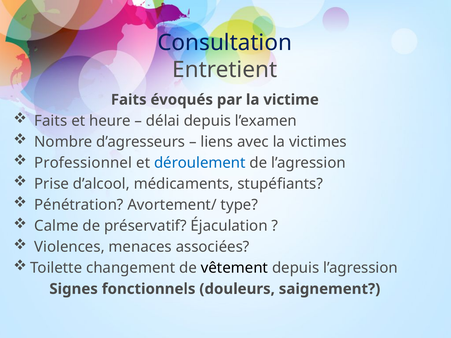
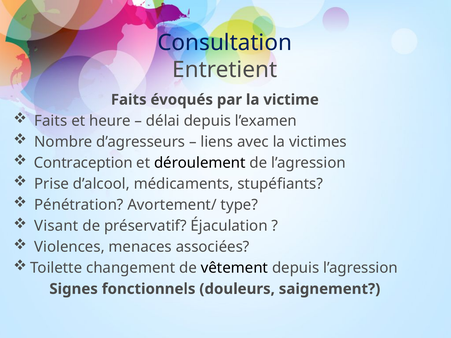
Professionnel: Professionnel -> Contraception (83, 163)
déroulement colour: blue -> black (200, 163)
Calme: Calme -> Visant (56, 226)
